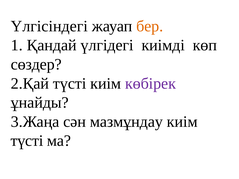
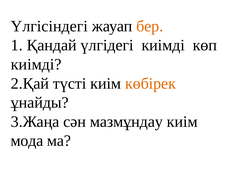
сөздер: сөздер -> киімді (36, 64)
көбірек colour: purple -> orange (150, 84)
түсті: түсті -> мода (27, 141)
